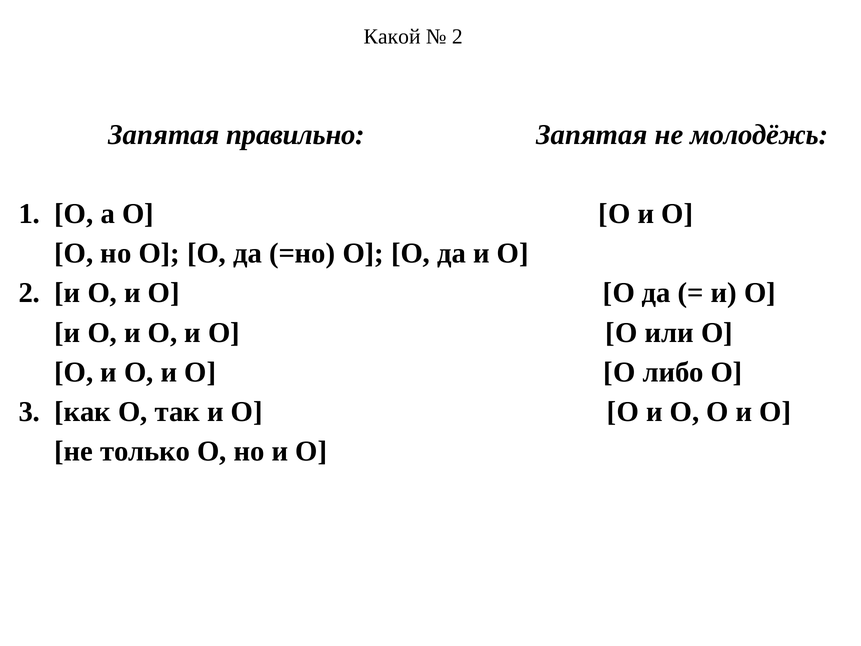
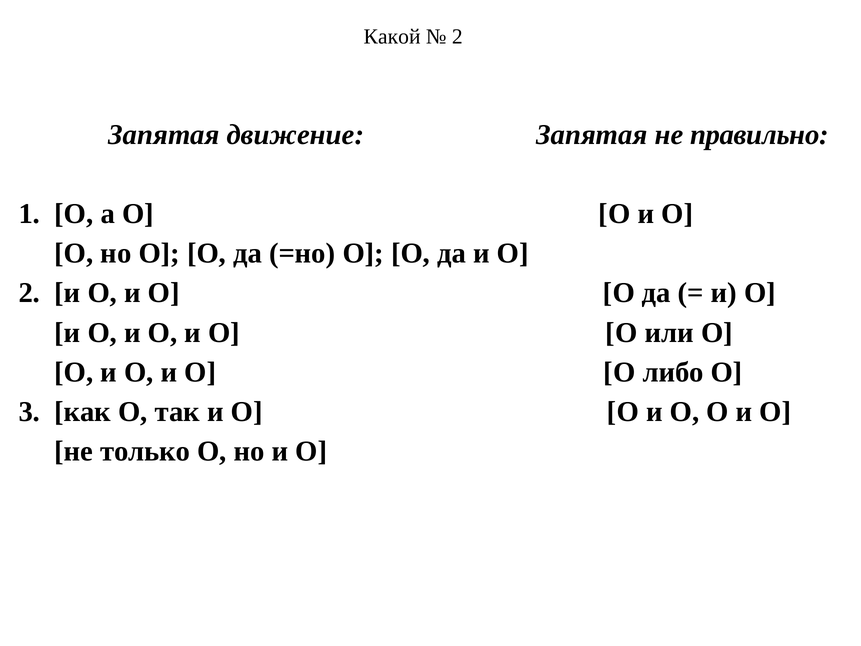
правильно: правильно -> движение (295, 134)
молодёжь: молодёжь -> правильно (759, 134)
